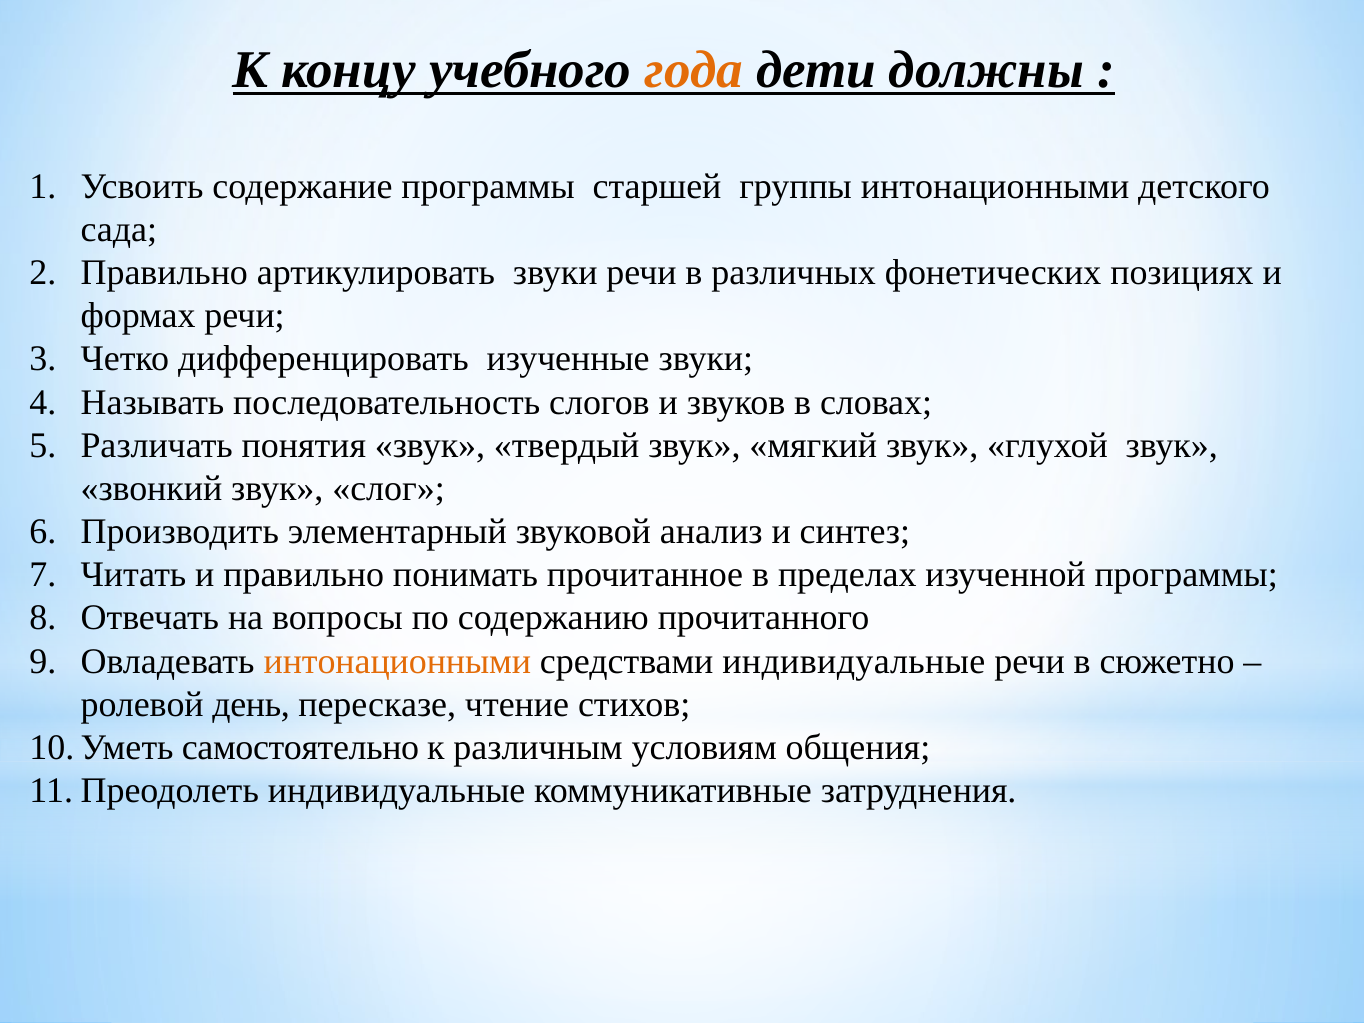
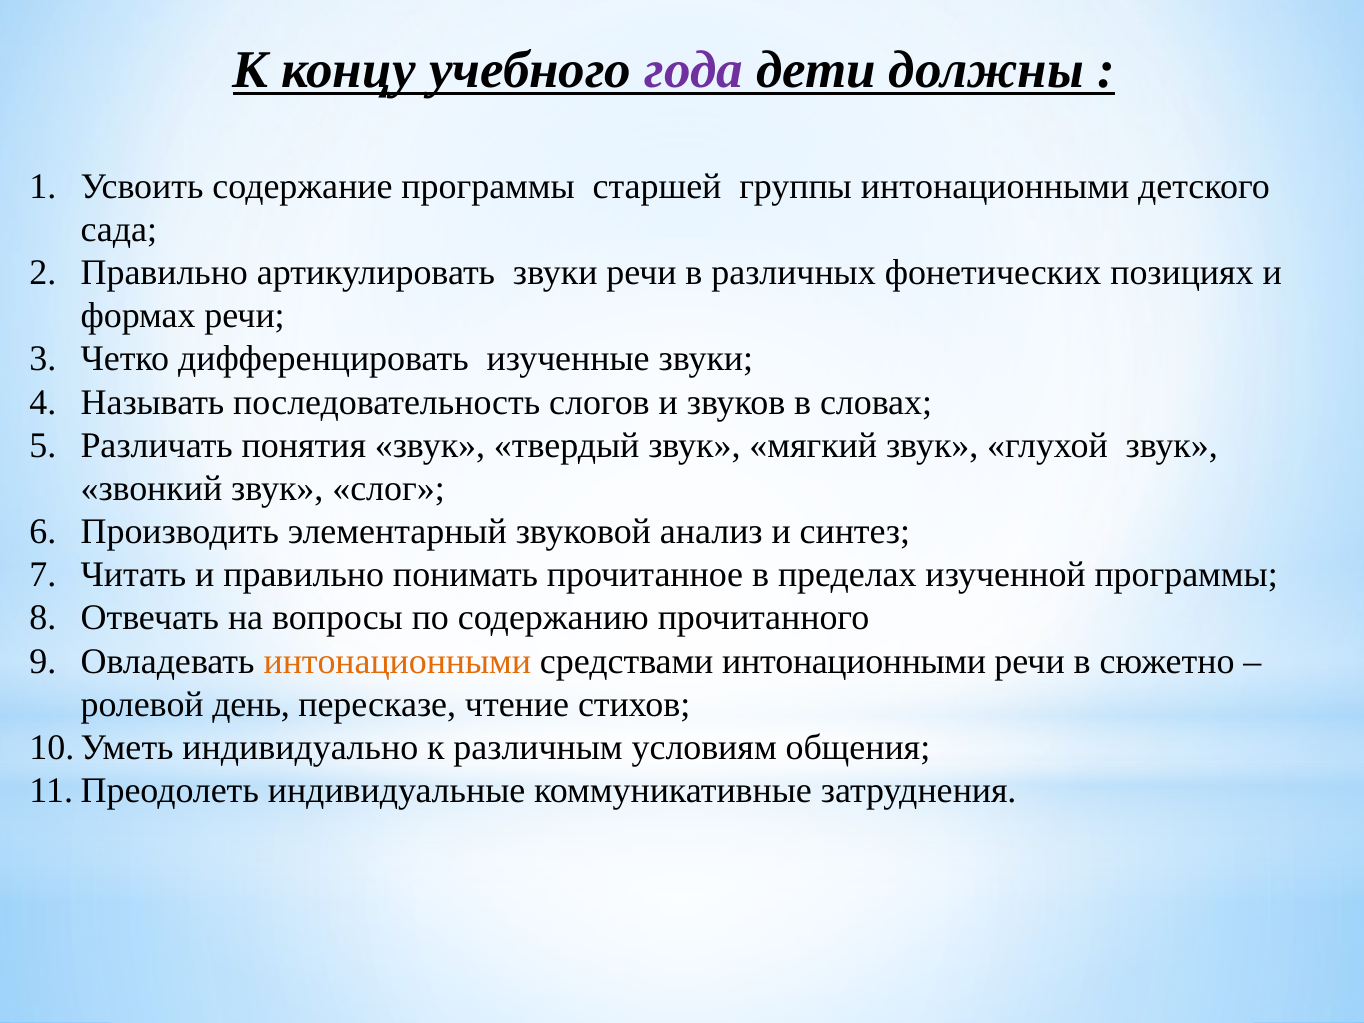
года colour: orange -> purple (694, 70)
средствами индивидуальные: индивидуальные -> интонационными (854, 661)
самостоятельно: самостоятельно -> индивидуально (300, 748)
